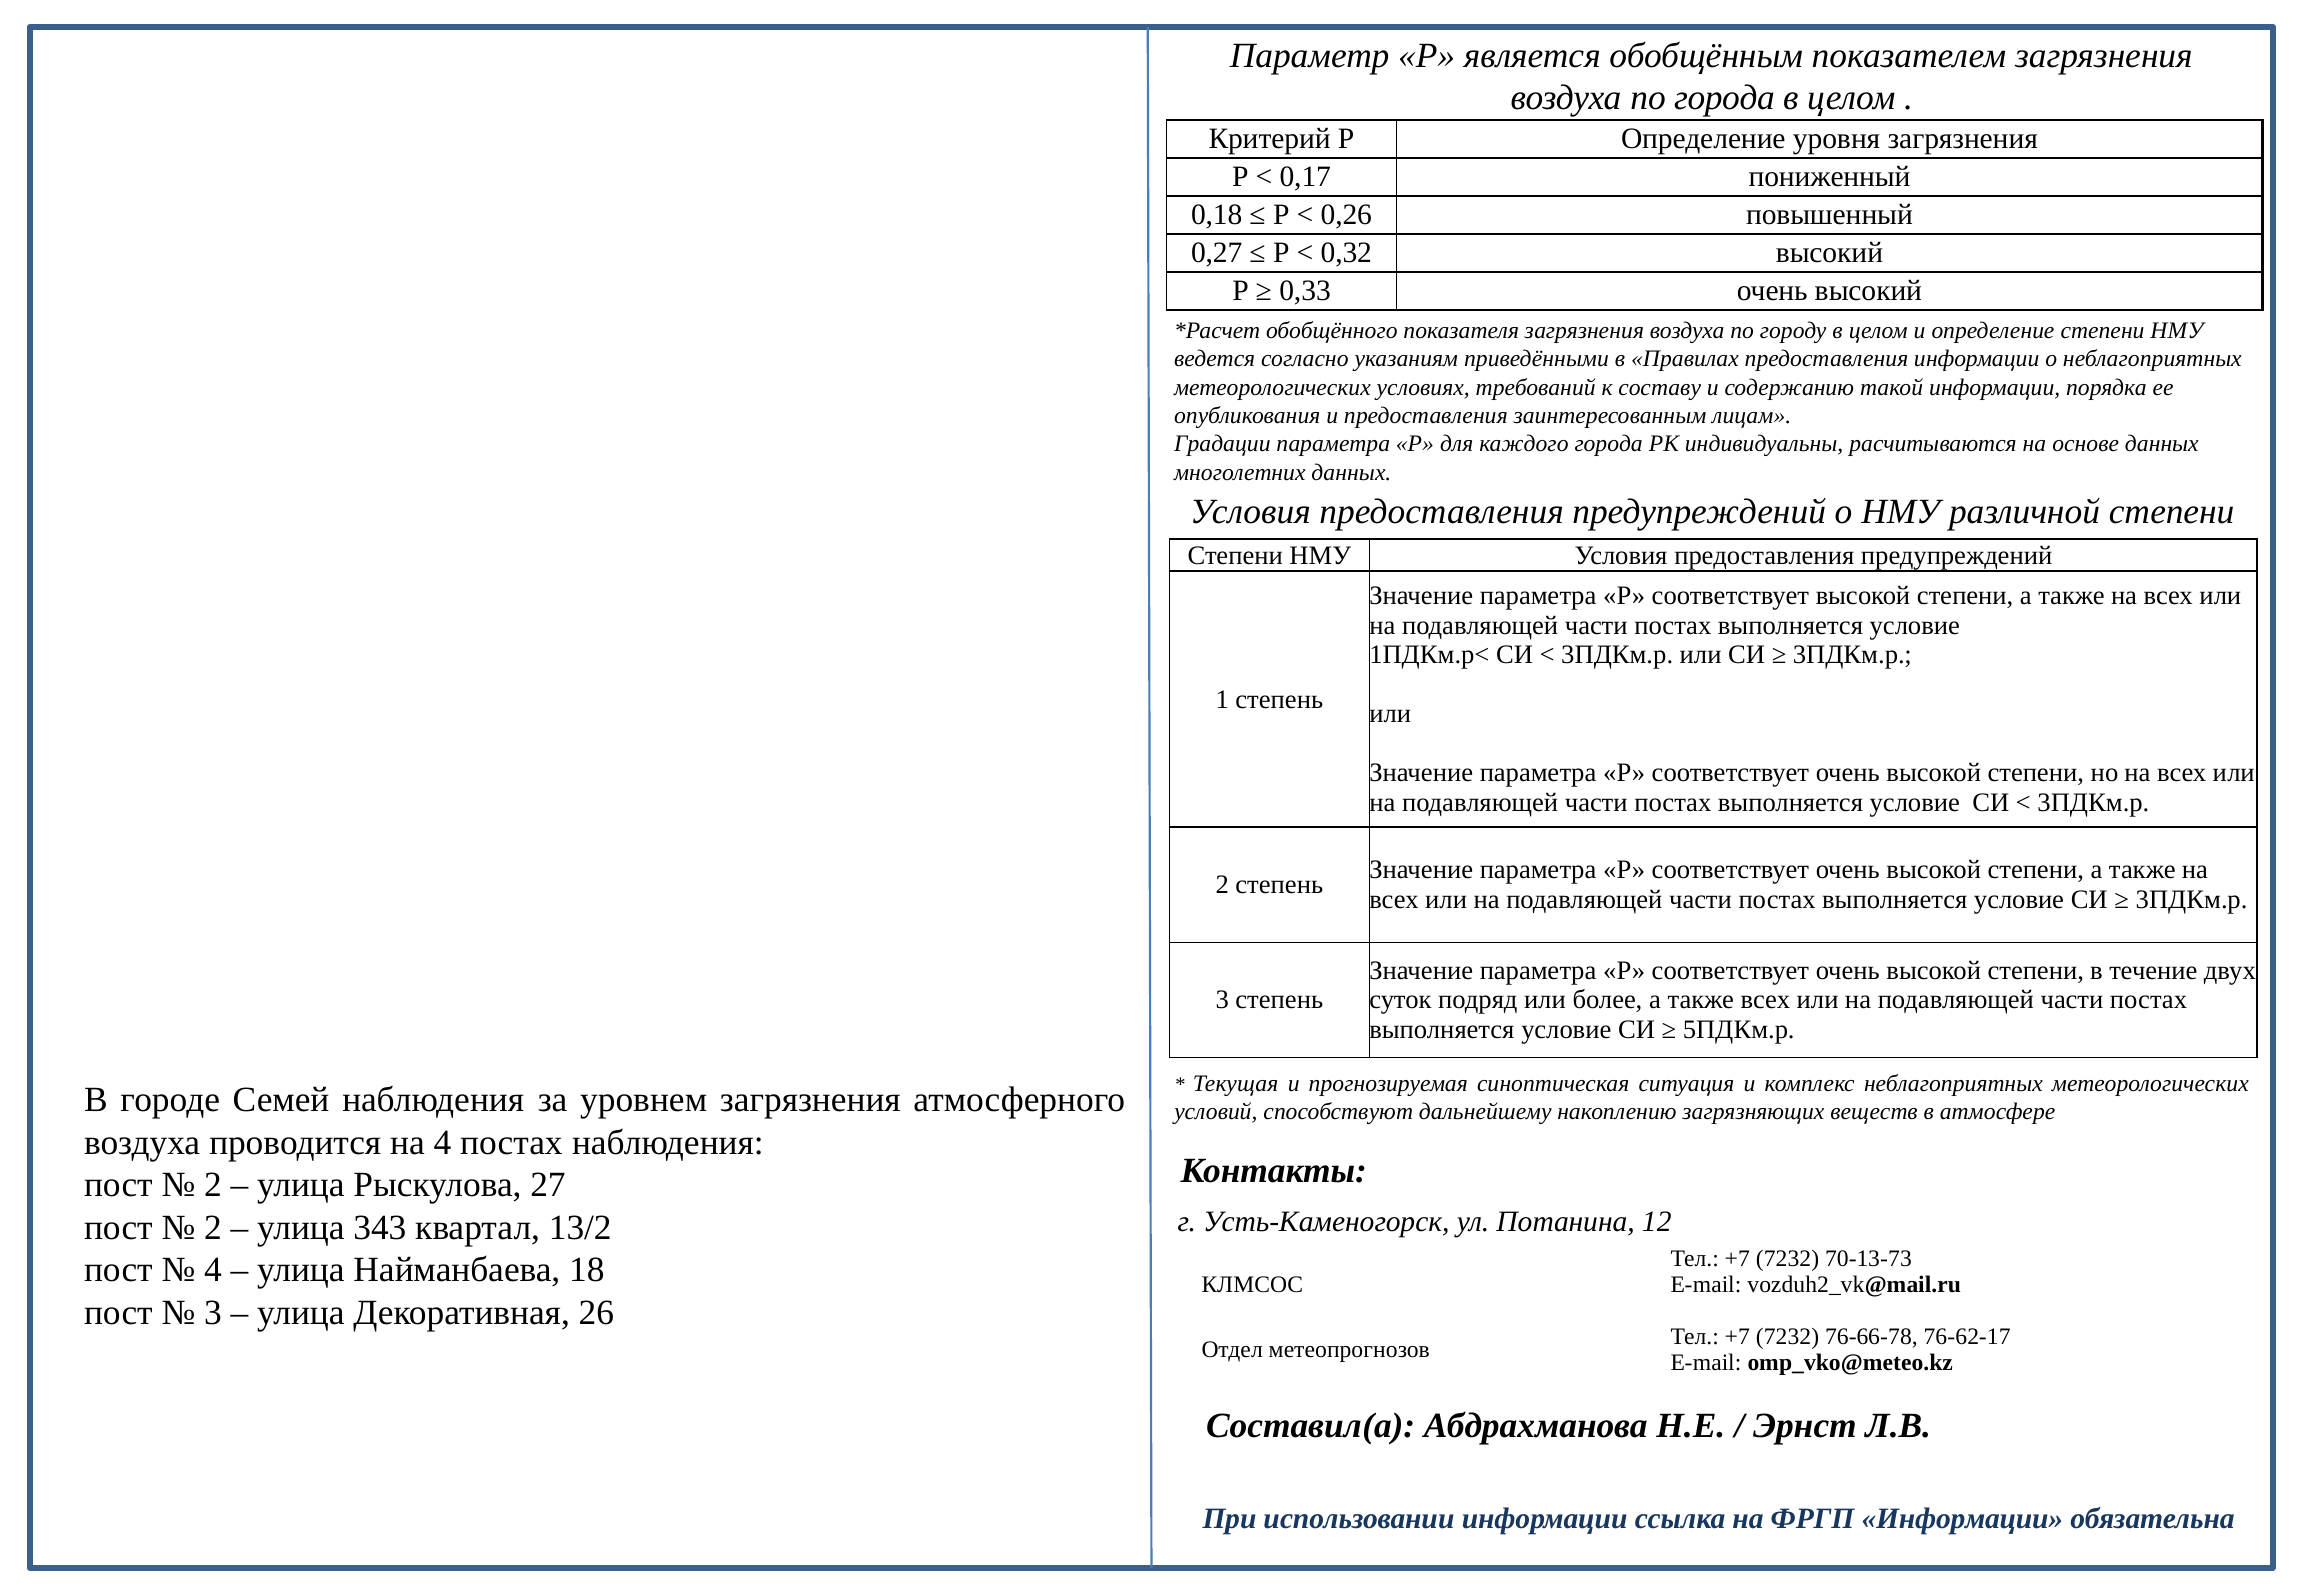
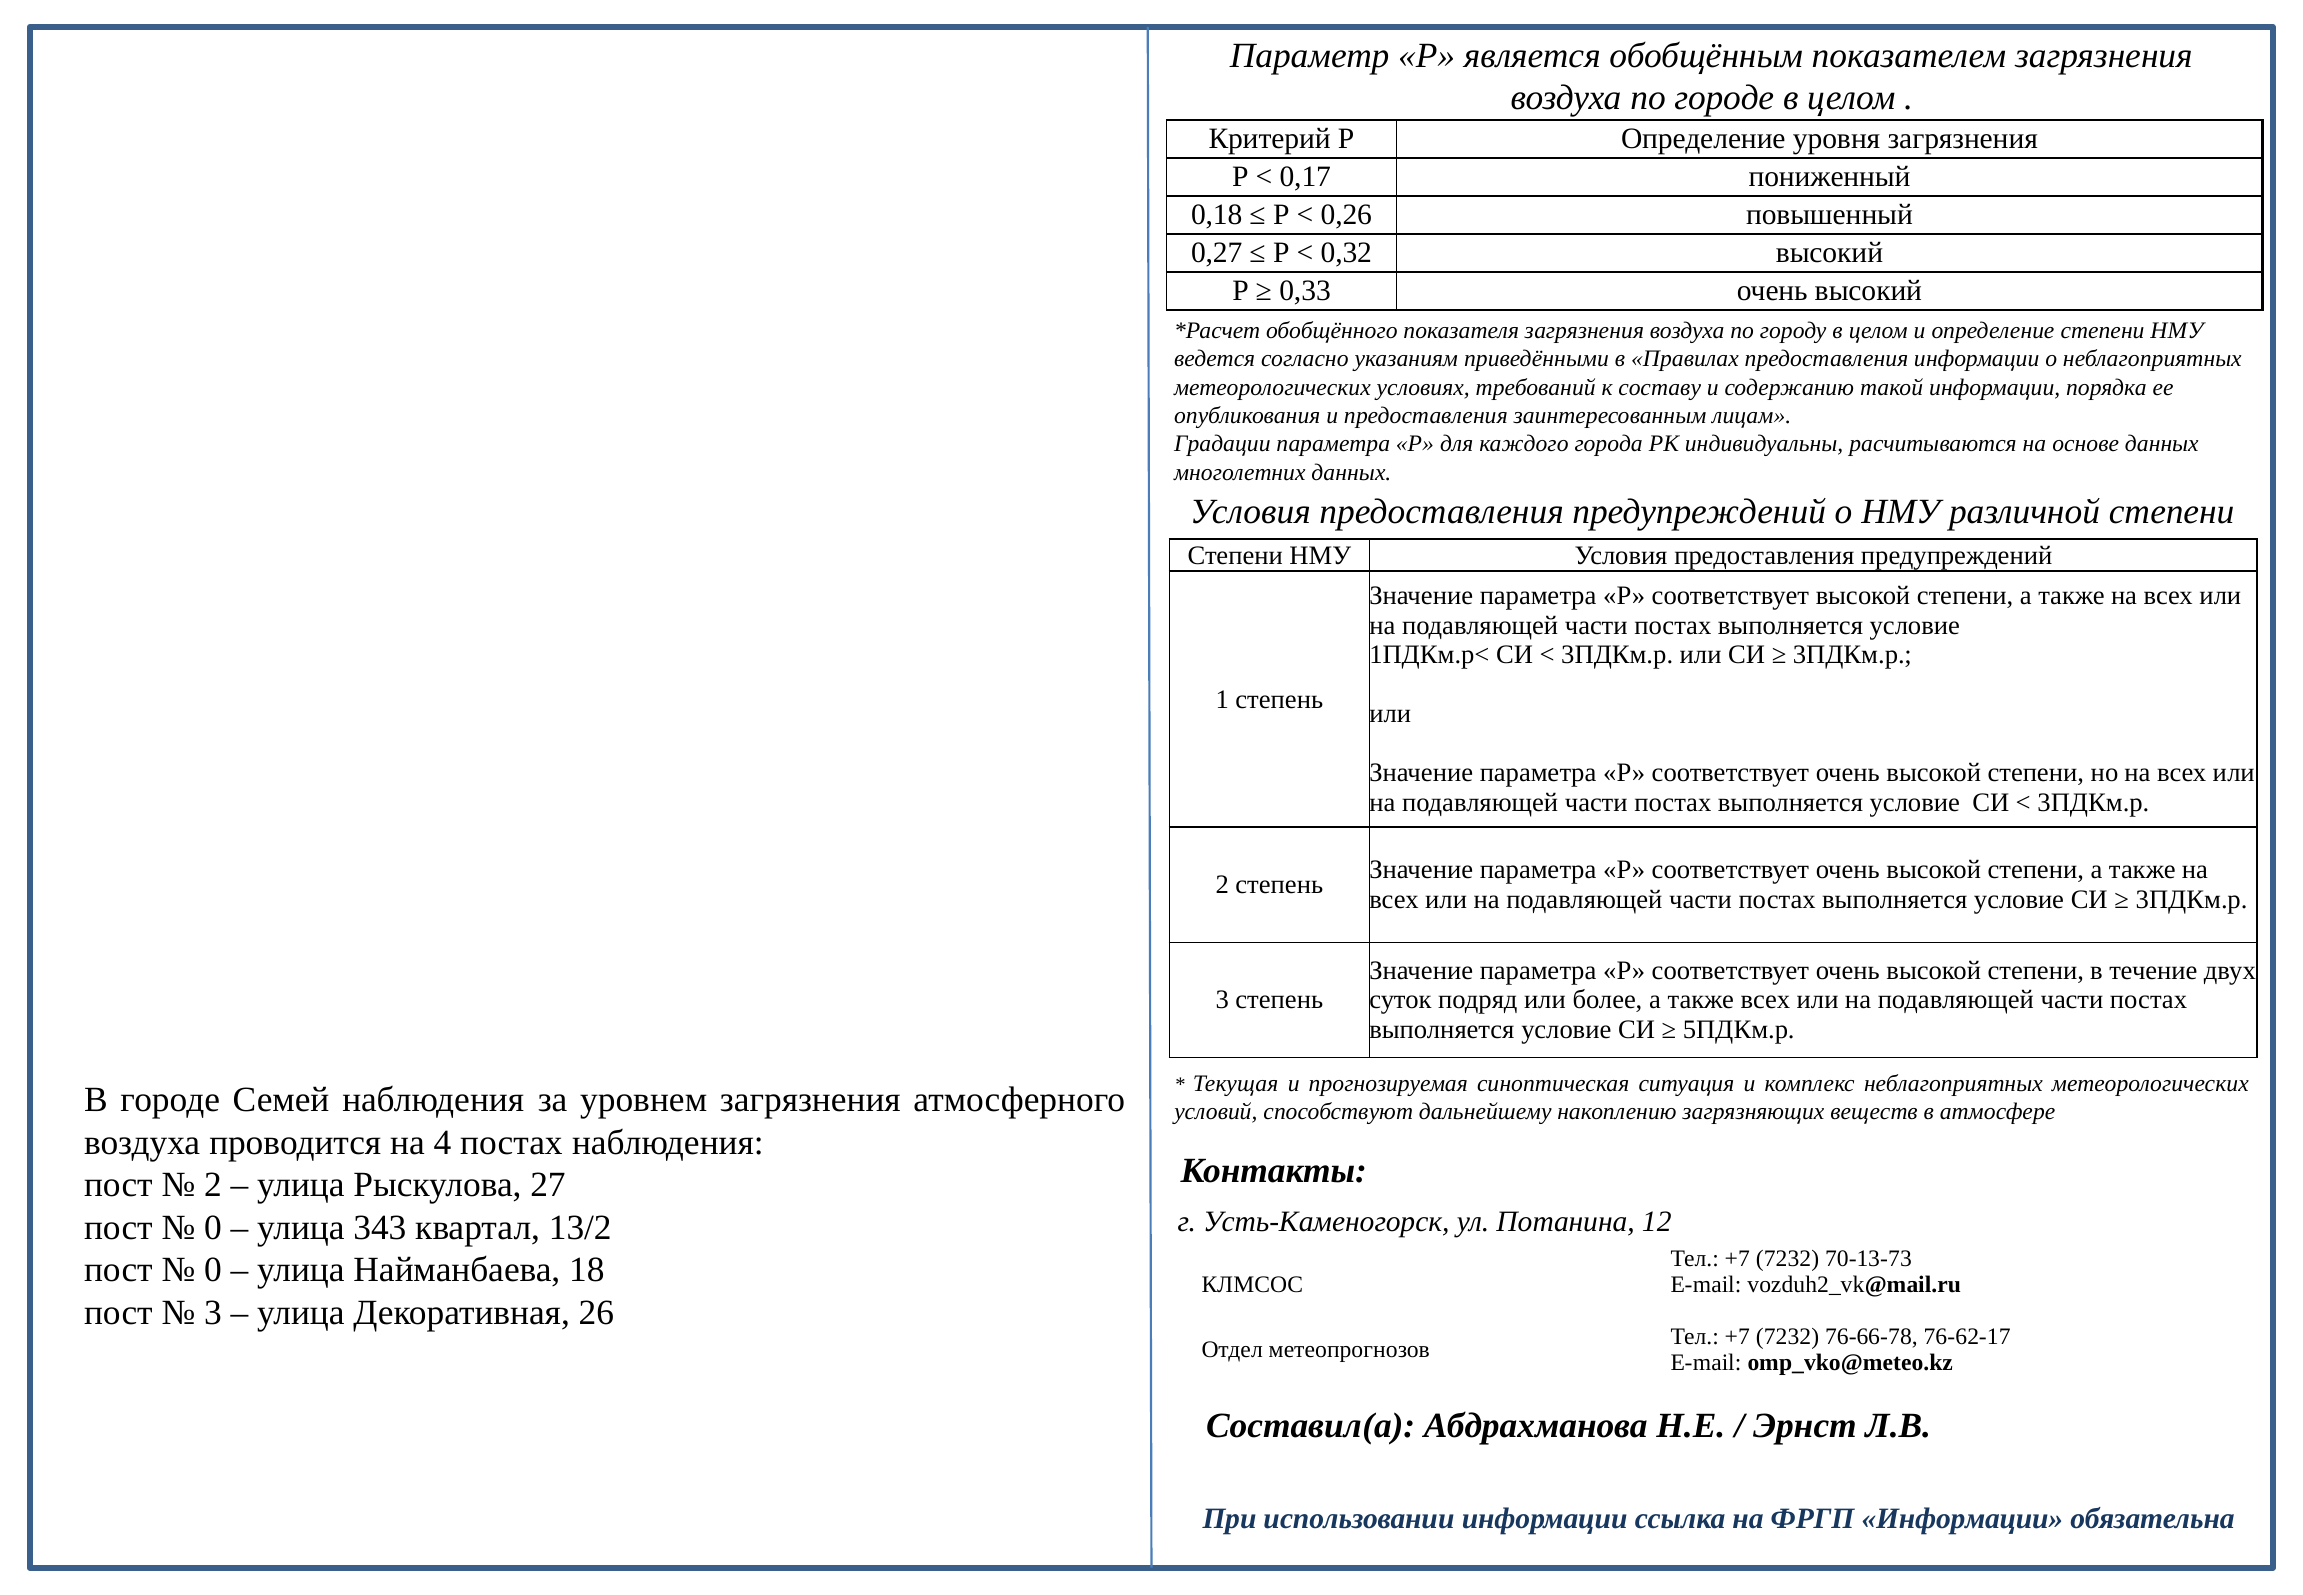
по города: города -> городе (1724, 98)
2: 2 -> 0 (213, 1227)
4: 4 -> 0 (213, 1270)
